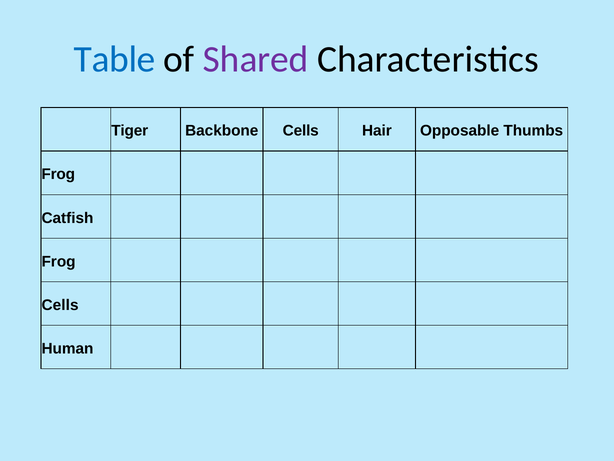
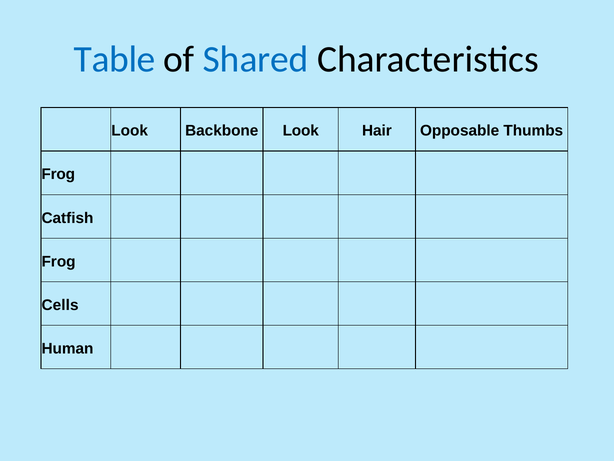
Shared colour: purple -> blue (256, 59)
Tiger: Tiger -> Look (130, 131)
Backbone Cells: Cells -> Look (301, 131)
